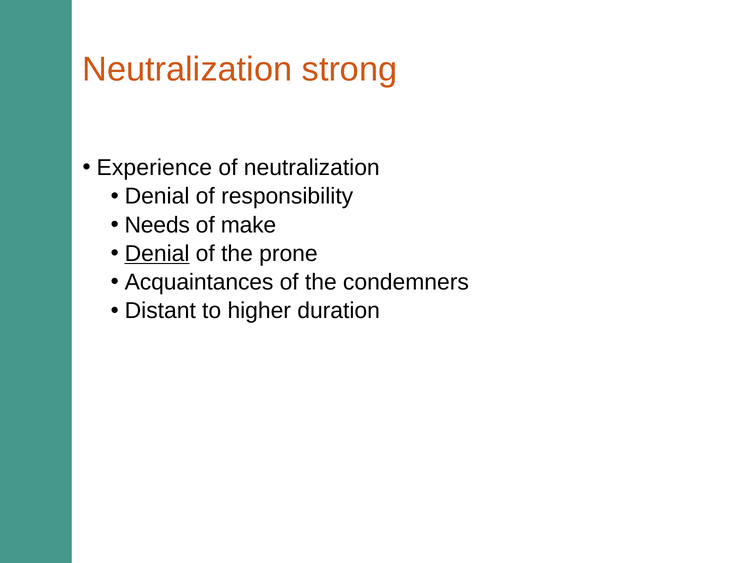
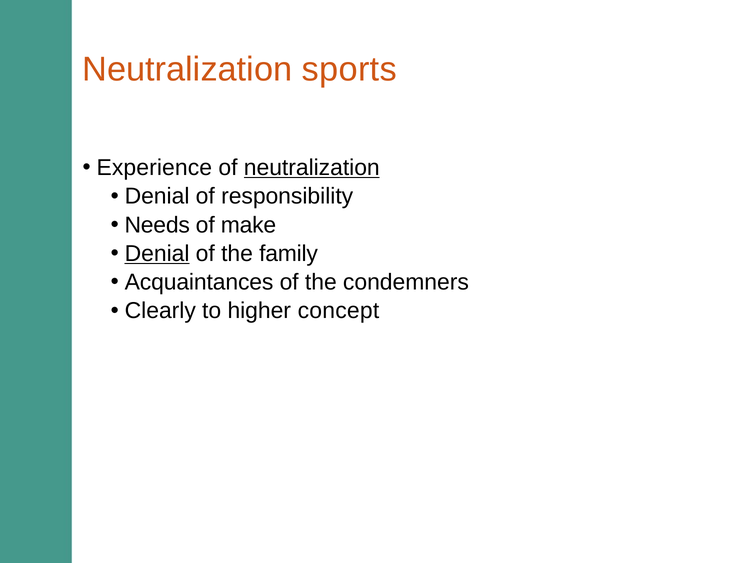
strong: strong -> sports (349, 69)
neutralization underline: none -> present (312, 168)
prone: prone -> family (289, 253)
Distant: Distant -> Clearly (160, 311)
duration: duration -> concept (338, 311)
